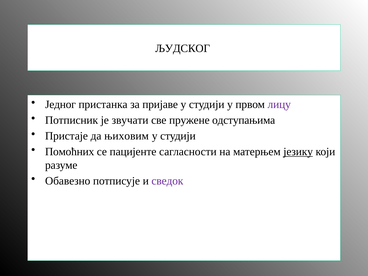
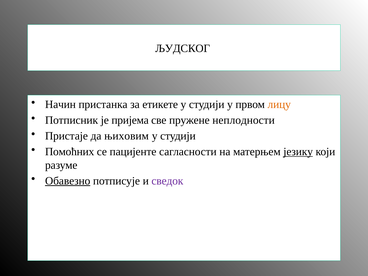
Једног: Једног -> Начин (60, 104)
пријаве: пријаве -> етикете (160, 104)
лицу colour: purple -> orange (279, 104)
звучати: звучати -> пријема (130, 120)
одступањима: одступањима -> неплодности (244, 120)
Обавезно underline: none -> present (68, 181)
